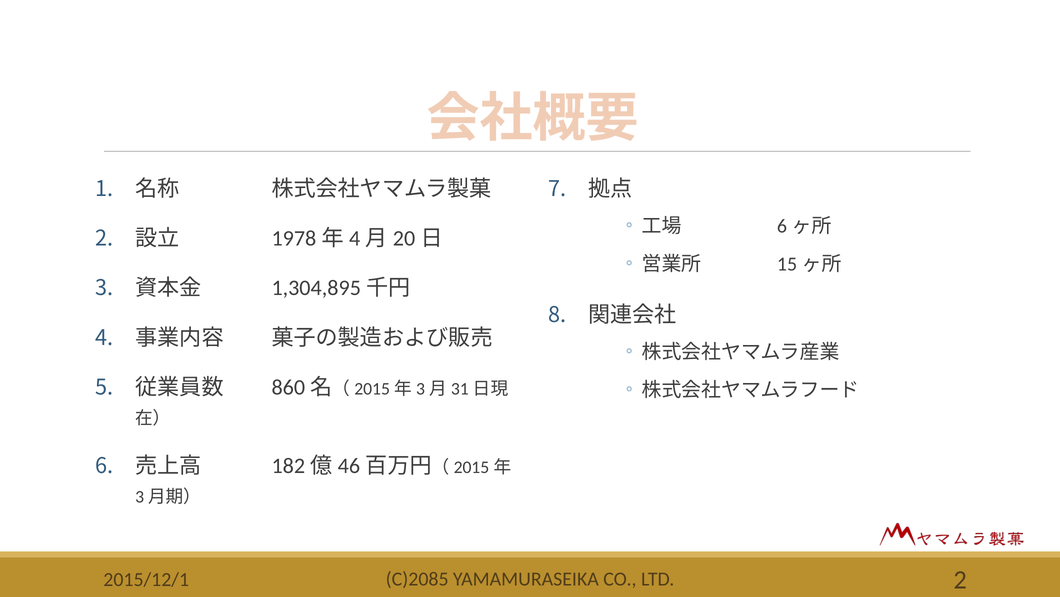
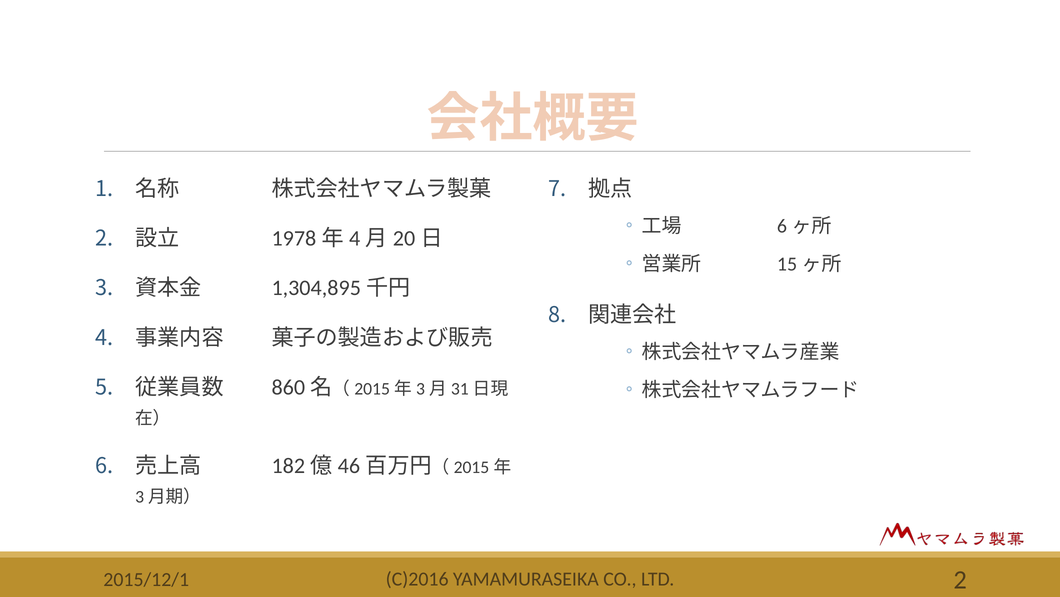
C)2085: C)2085 -> C)2016 (417, 579)
